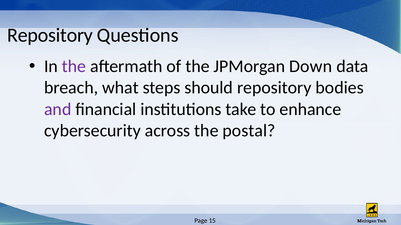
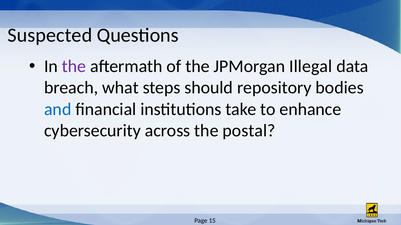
Repository: Repository -> Suspected (50, 35)
Down: Down -> Illegal (311, 67)
and colour: purple -> blue (58, 109)
